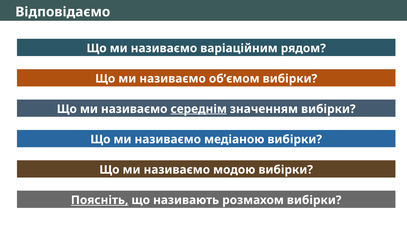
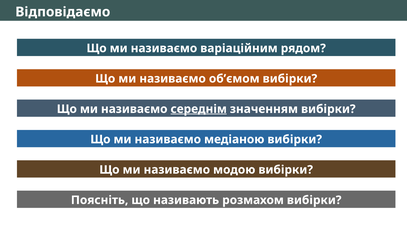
Поясніть underline: present -> none (100, 200)
